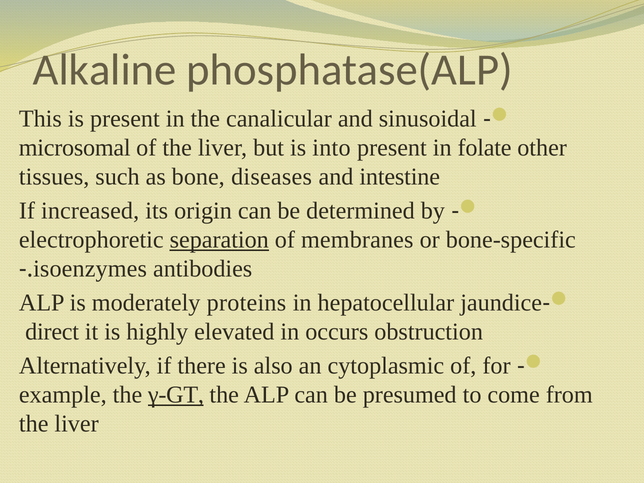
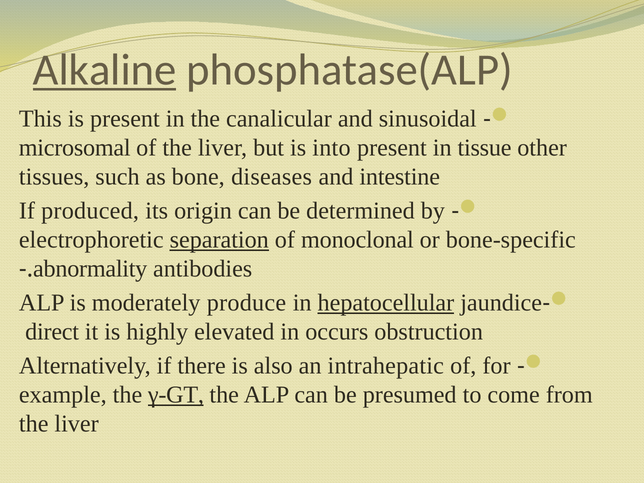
Alkaline underline: none -> present (105, 70)
folate: folate -> tissue (485, 148)
increased: increased -> produced (90, 211)
membranes: membranes -> monoclonal (357, 240)
isoenzymes: isoenzymes -> abnormality (90, 269)
proteins: proteins -> produce (246, 303)
hepatocellular underline: none -> present (386, 303)
cytoplasmic: cytoplasmic -> intrahepatic (386, 366)
